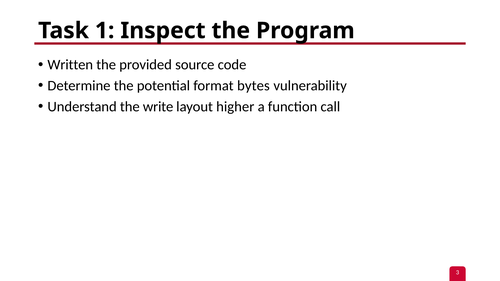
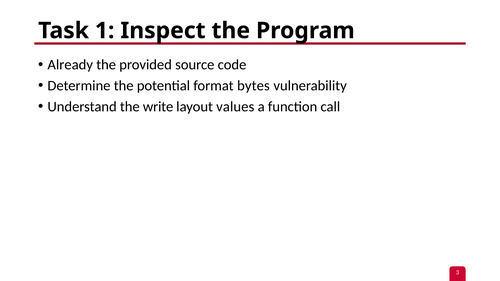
Written: Written -> Already (70, 65)
higher: higher -> values (235, 107)
